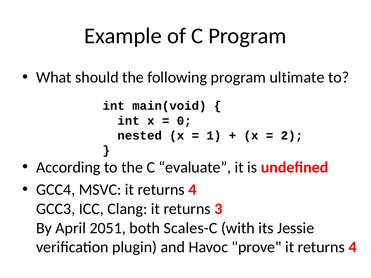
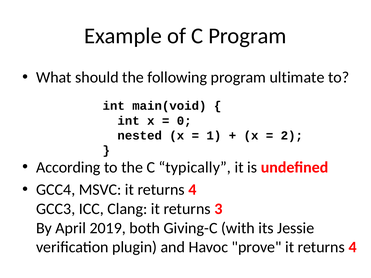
evaluate: evaluate -> typically (195, 167)
2051: 2051 -> 2019 (108, 228)
Scales-C: Scales-C -> Giving-C (191, 228)
